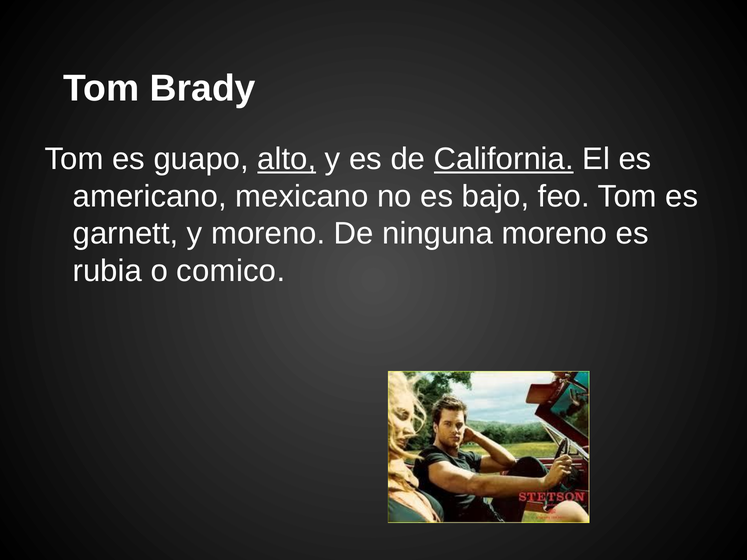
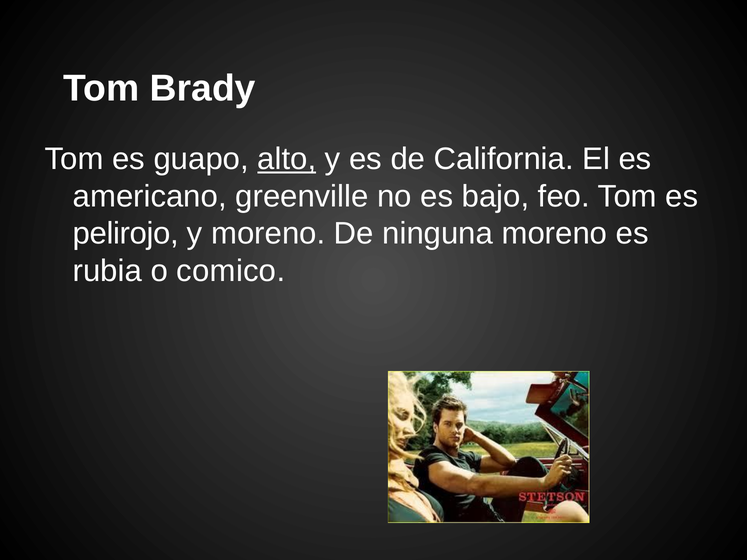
California underline: present -> none (504, 159)
mexicano: mexicano -> greenville (302, 196)
garnett: garnett -> pelirojo (126, 234)
